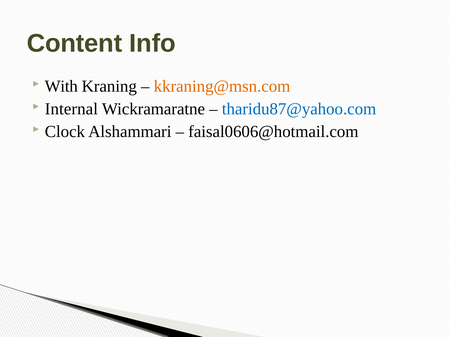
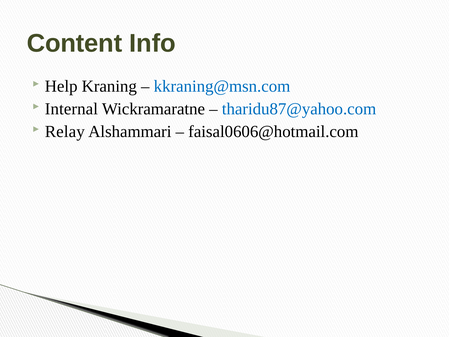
With: With -> Help (61, 86)
kkraning@msn.com colour: orange -> blue (222, 86)
Clock: Clock -> Relay (65, 132)
